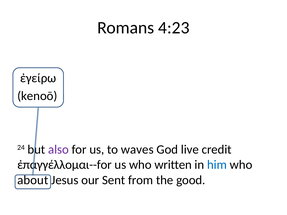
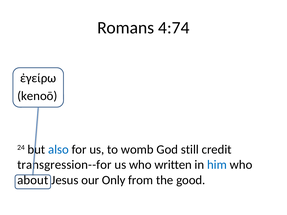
4:23: 4:23 -> 4:74 (174, 28)
also colour: purple -> blue (58, 150)
waves: waves -> womb (137, 150)
live: live -> still (190, 150)
ἐπαγγέλλομαι--for: ἐπαγγέλλομαι--for -> transgression--for (64, 165)
Sent: Sent -> Only (114, 180)
